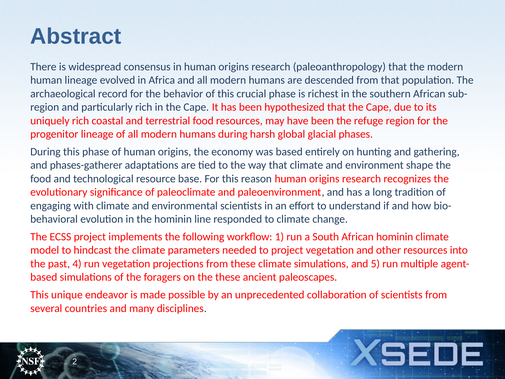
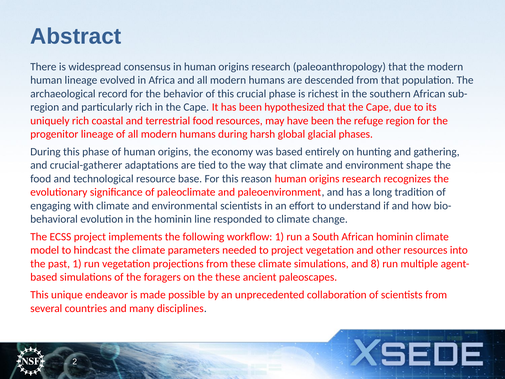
phases-gatherer: phases-gatherer -> crucial-gatherer (86, 165)
past 4: 4 -> 1 (77, 264)
5: 5 -> 8 (375, 264)
